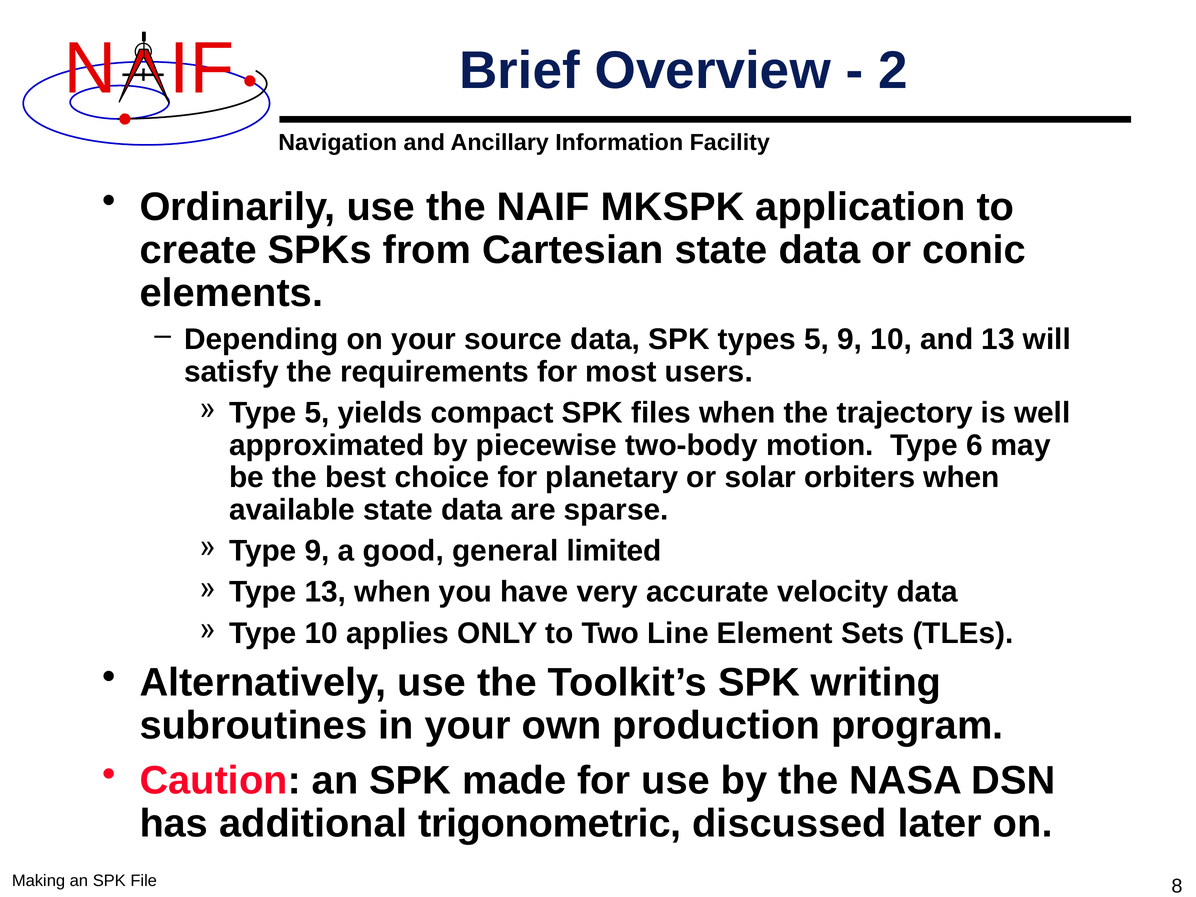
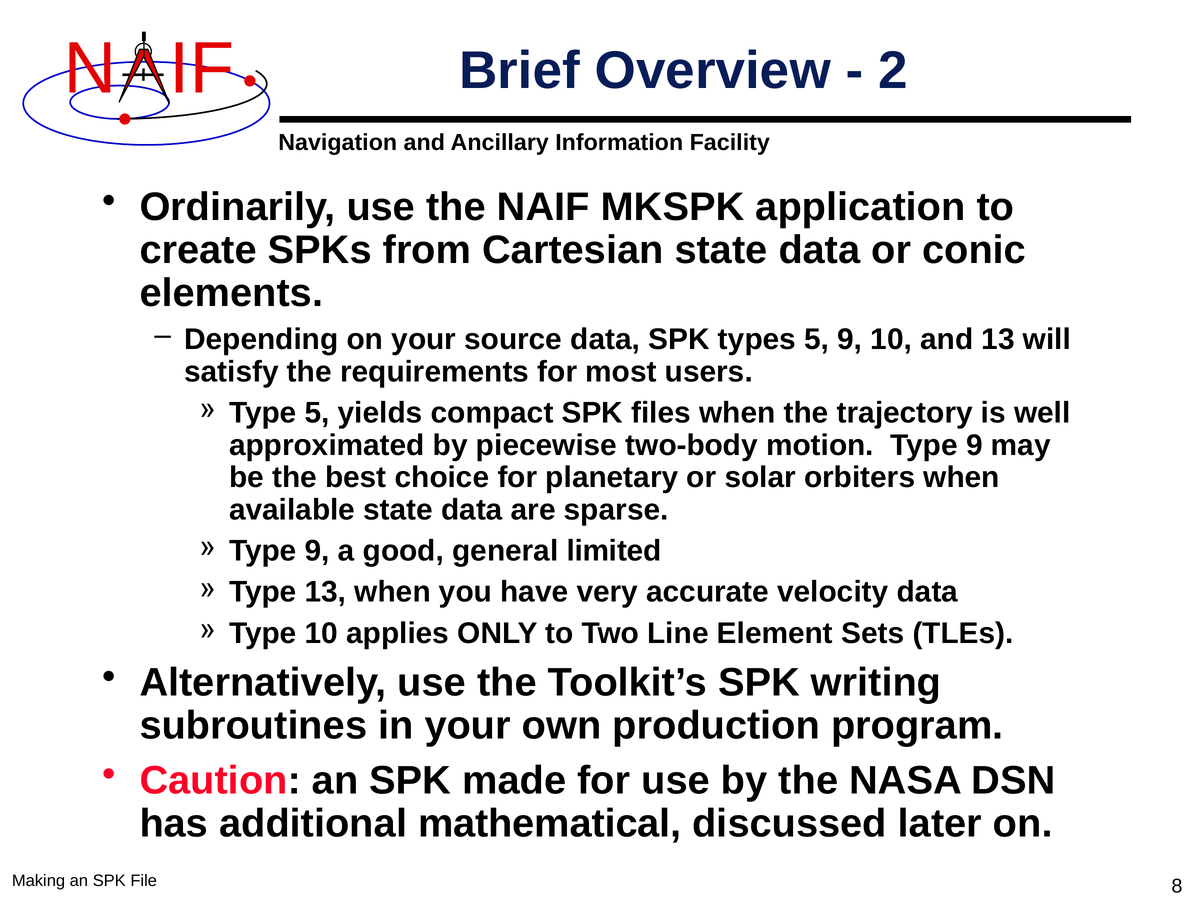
motion Type 6: 6 -> 9 (974, 445)
trigonometric: trigonometric -> mathematical (550, 824)
